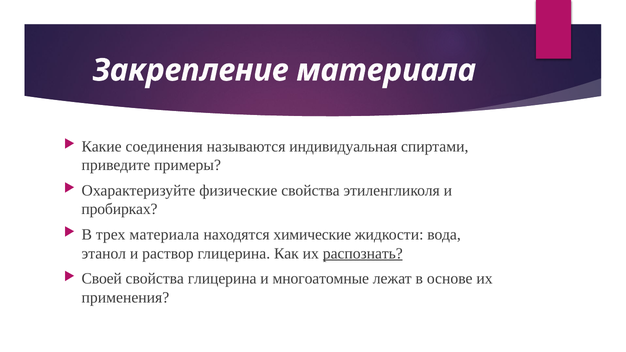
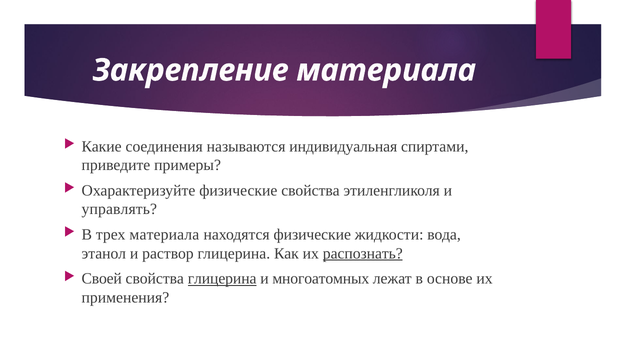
пробирках: пробирках -> управлять (119, 209)
находятся химические: химические -> физические (312, 235)
глицерина underline: none -> present (222, 279)
многоатомные: многоатомные -> многоатомных (321, 279)
